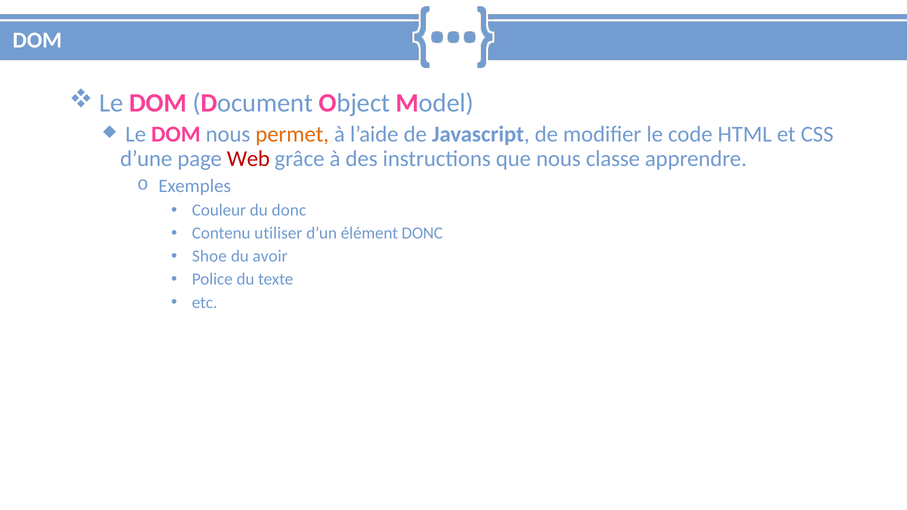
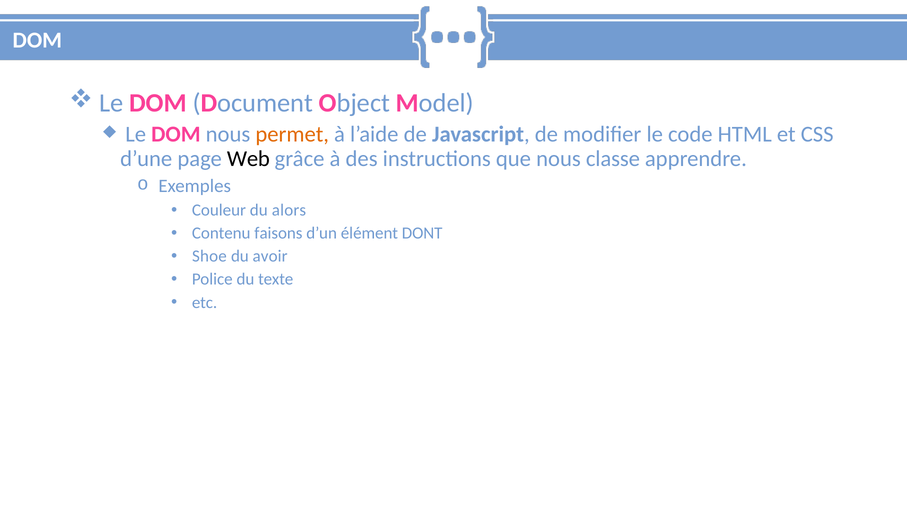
Web colour: red -> black (248, 159)
du donc: donc -> alors (289, 210)
utiliser: utiliser -> faisons (278, 233)
élément DONC: DONC -> DONT (422, 233)
